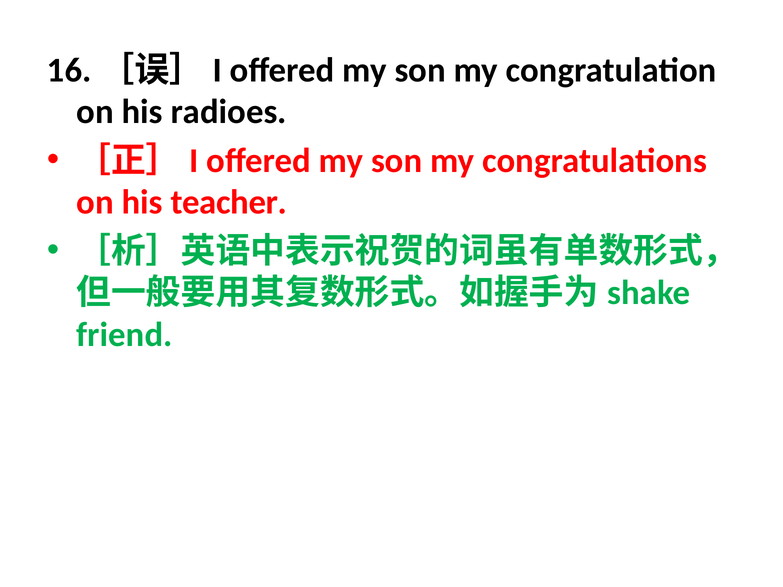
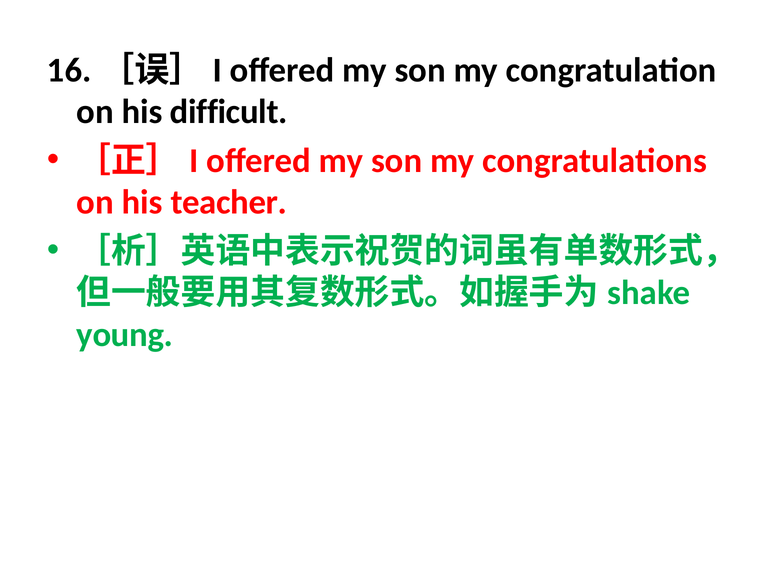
radioes: radioes -> difficult (229, 112)
friend: friend -> young (125, 335)
